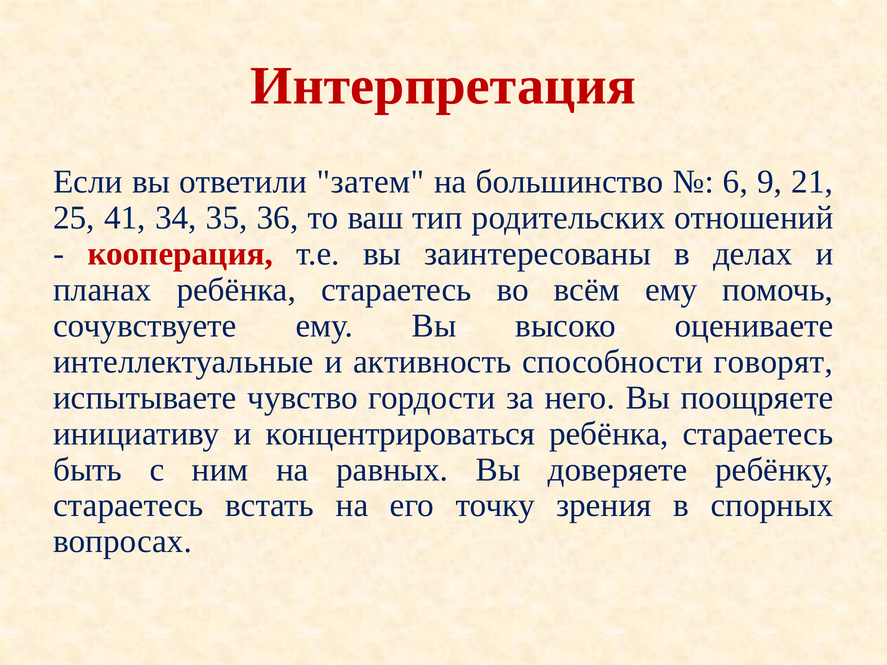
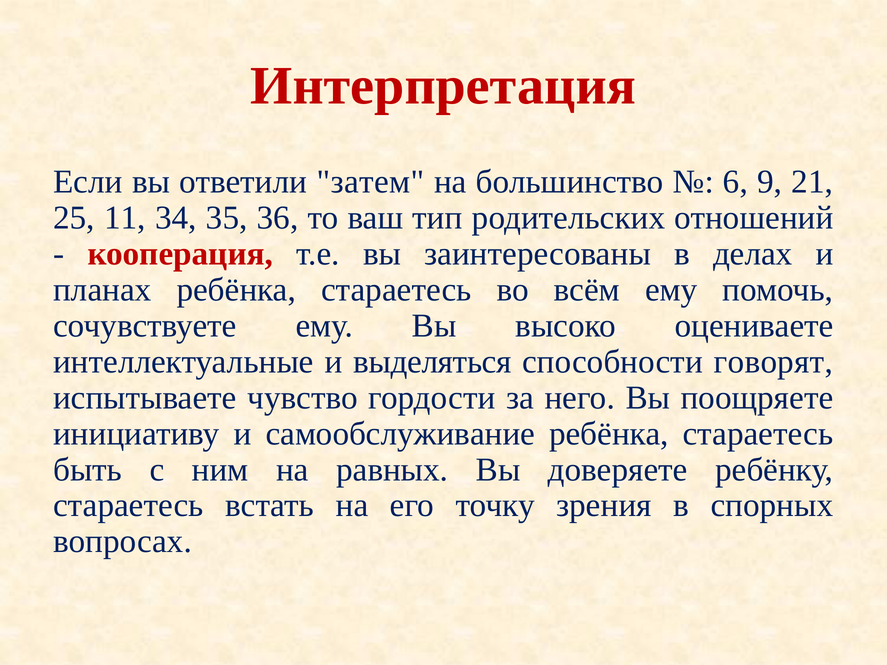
41: 41 -> 11 (125, 218)
активность: активность -> выделяться (432, 362)
концентрироваться: концентрироваться -> самообслуживание (400, 434)
